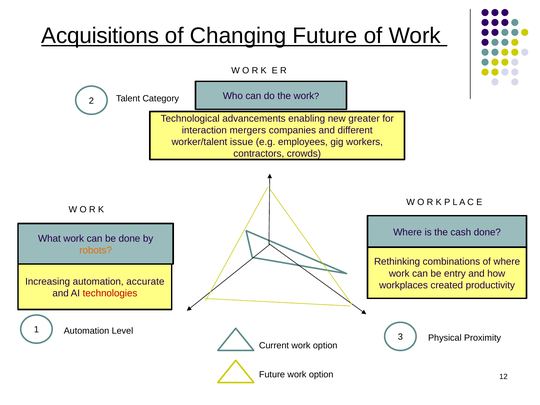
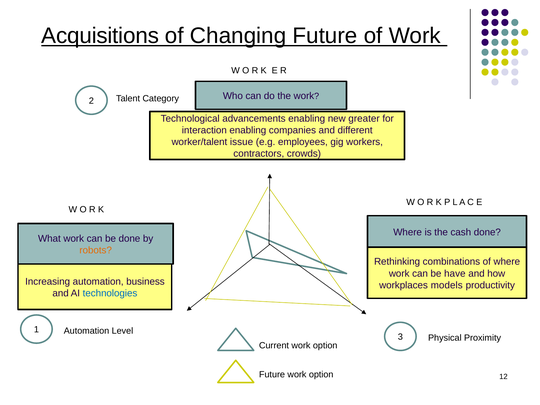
interaction mergers: mergers -> enabling (248, 130)
entry: entry -> have (455, 273)
accurate: accurate -> business (145, 282)
created: created -> models (447, 285)
technologies colour: red -> blue (110, 293)
